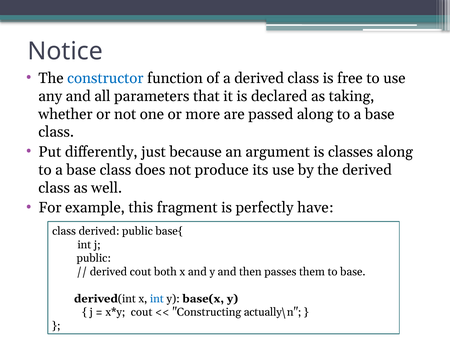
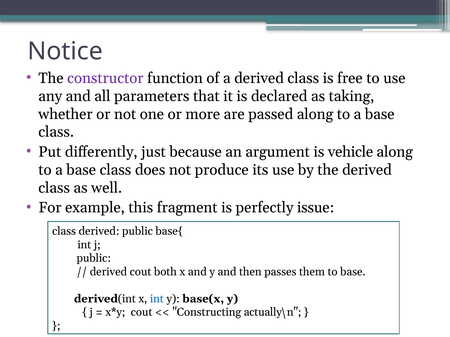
constructor colour: blue -> purple (105, 78)
classes: classes -> vehicle (351, 152)
have: have -> issue (316, 208)
